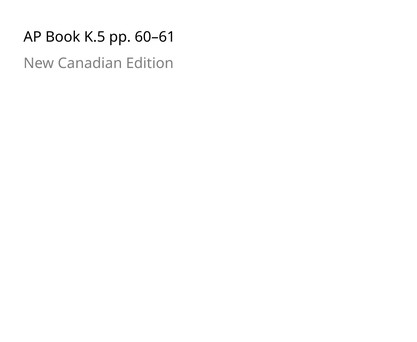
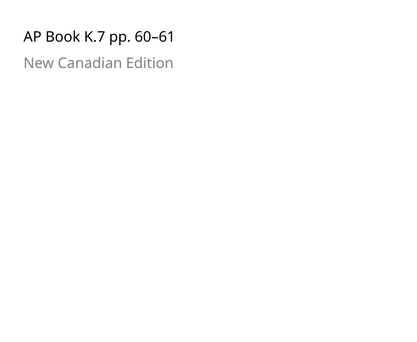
K.5: K.5 -> K.7 (95, 37)
